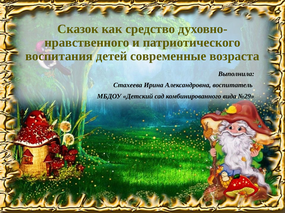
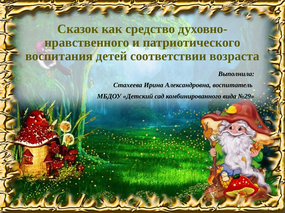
современные: современные -> соответствии (168, 56)
